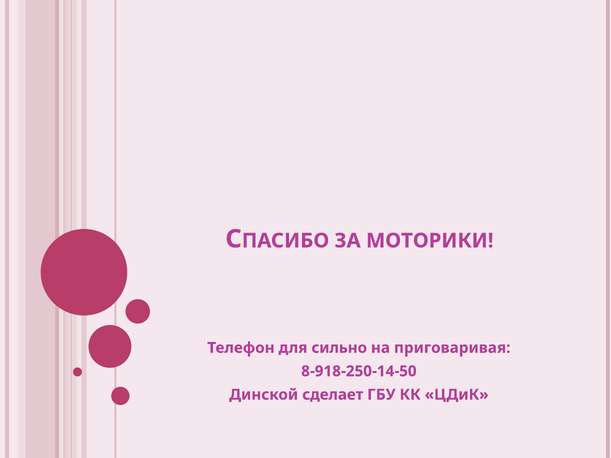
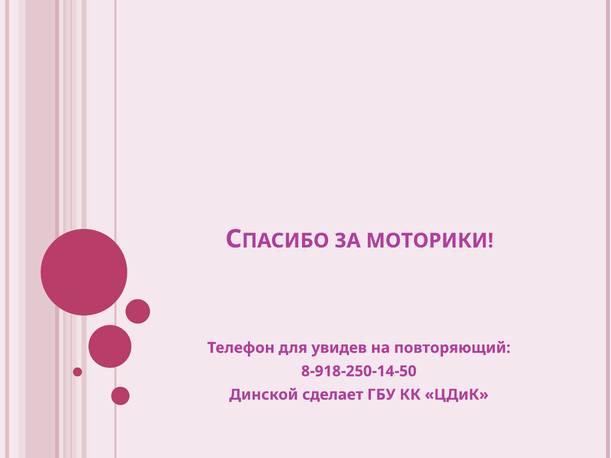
сильно: сильно -> увидев (339, 348)
приговаривая: приговаривая -> повторяющий (452, 348)
